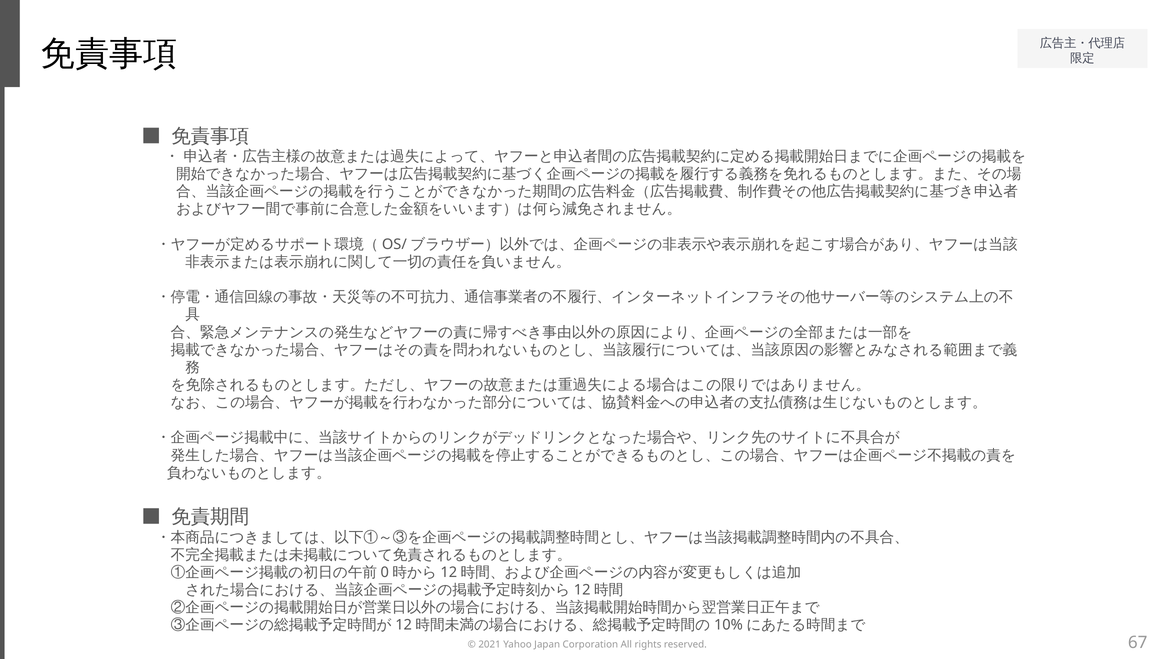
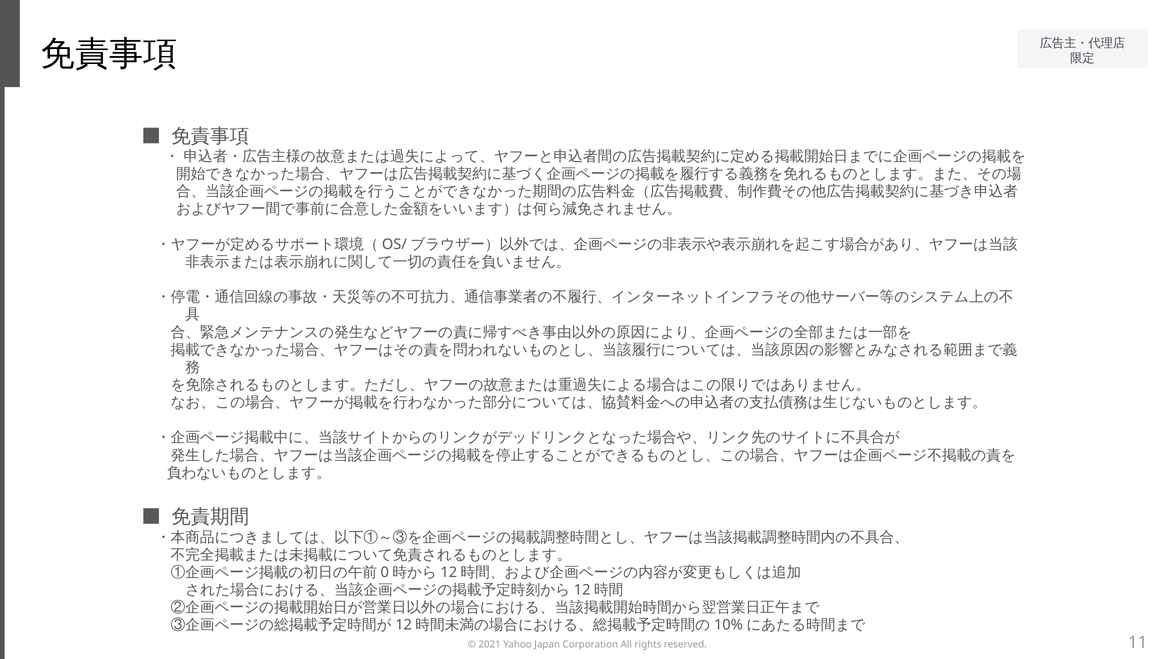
67: 67 -> 11 (1138, 643)
